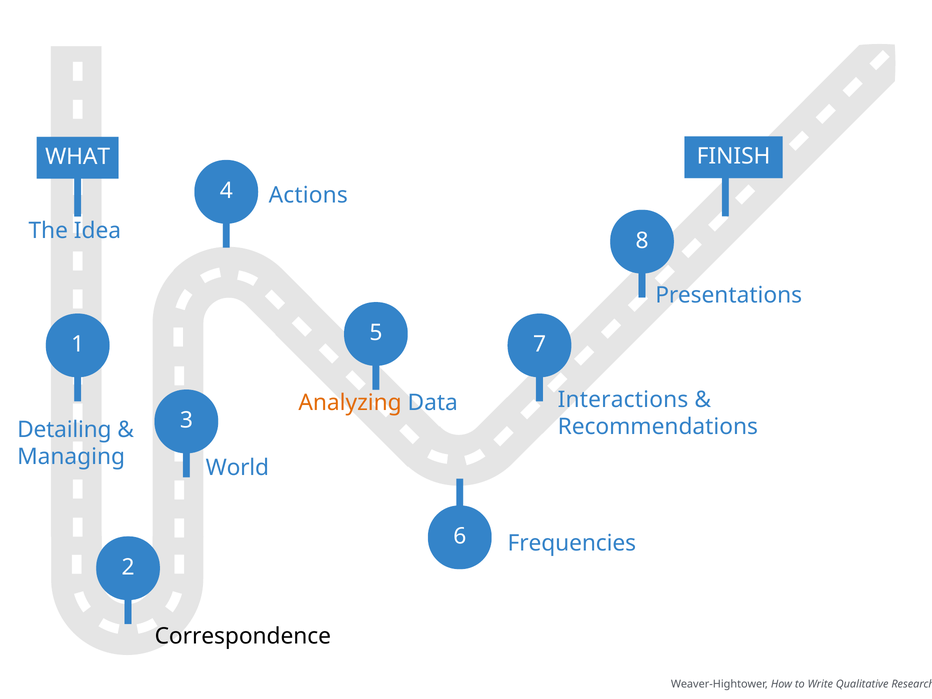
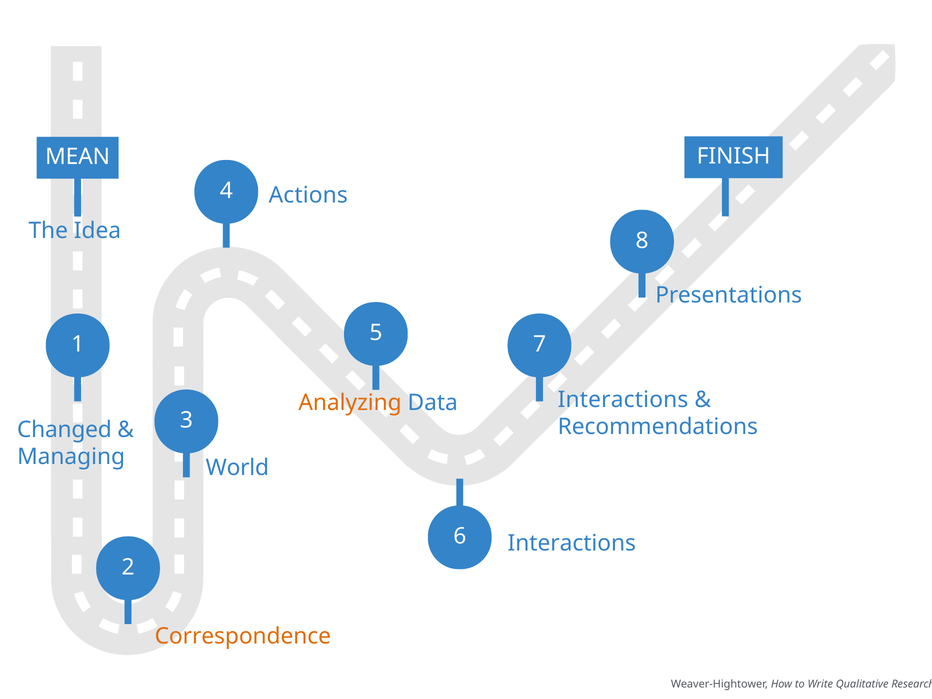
WHAT: WHAT -> MEAN (78, 157)
Detailing: Detailing -> Changed (64, 430)
Frequencies: Frequencies -> Interactions (572, 543)
Correspondence colour: black -> orange (243, 636)
